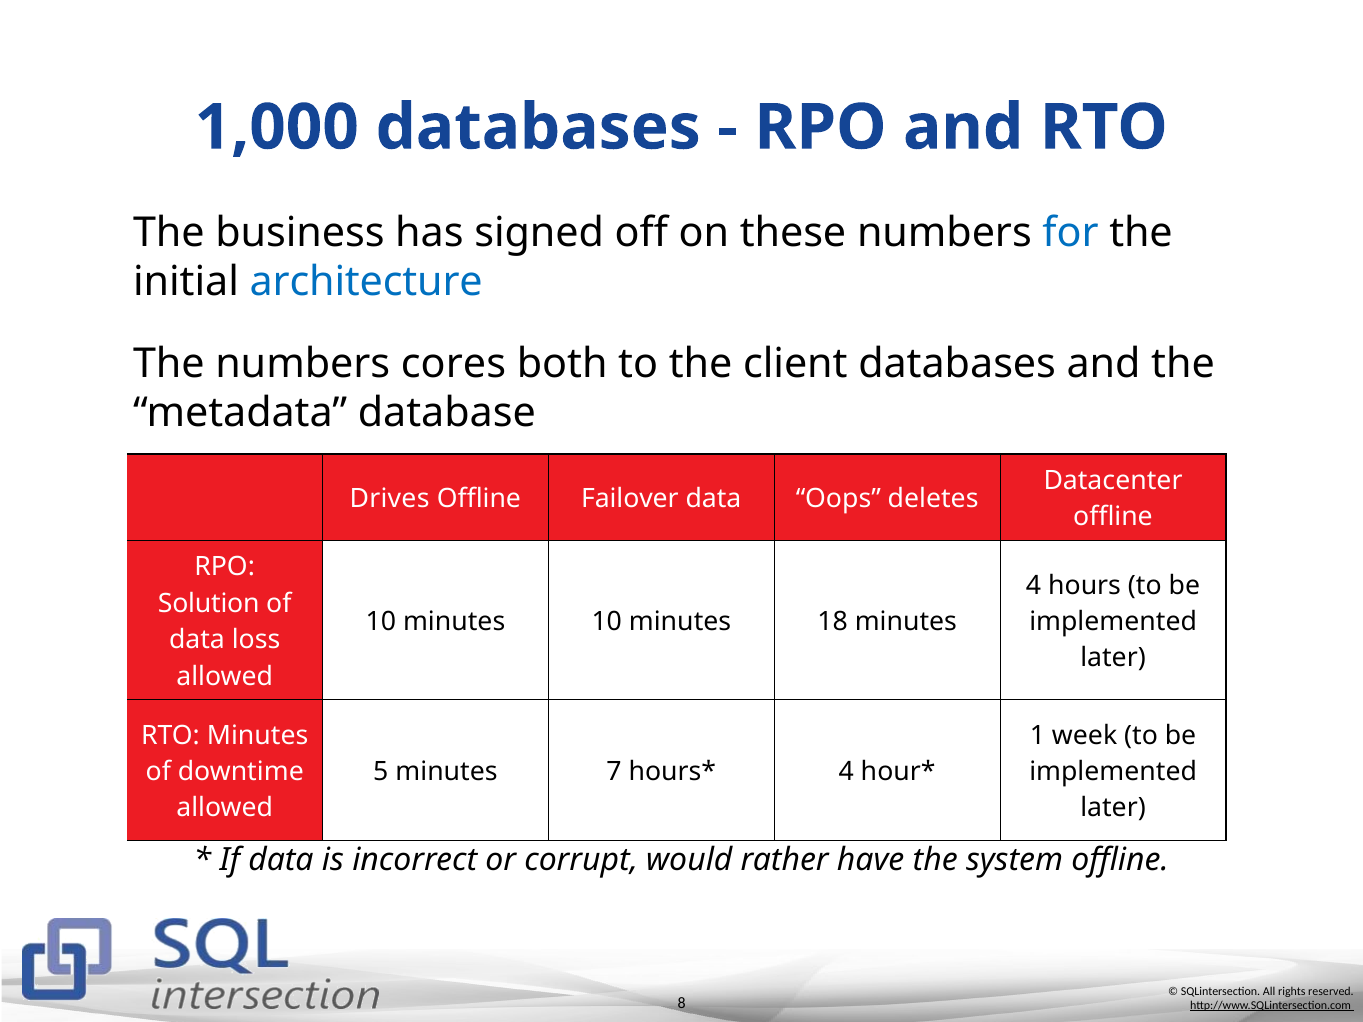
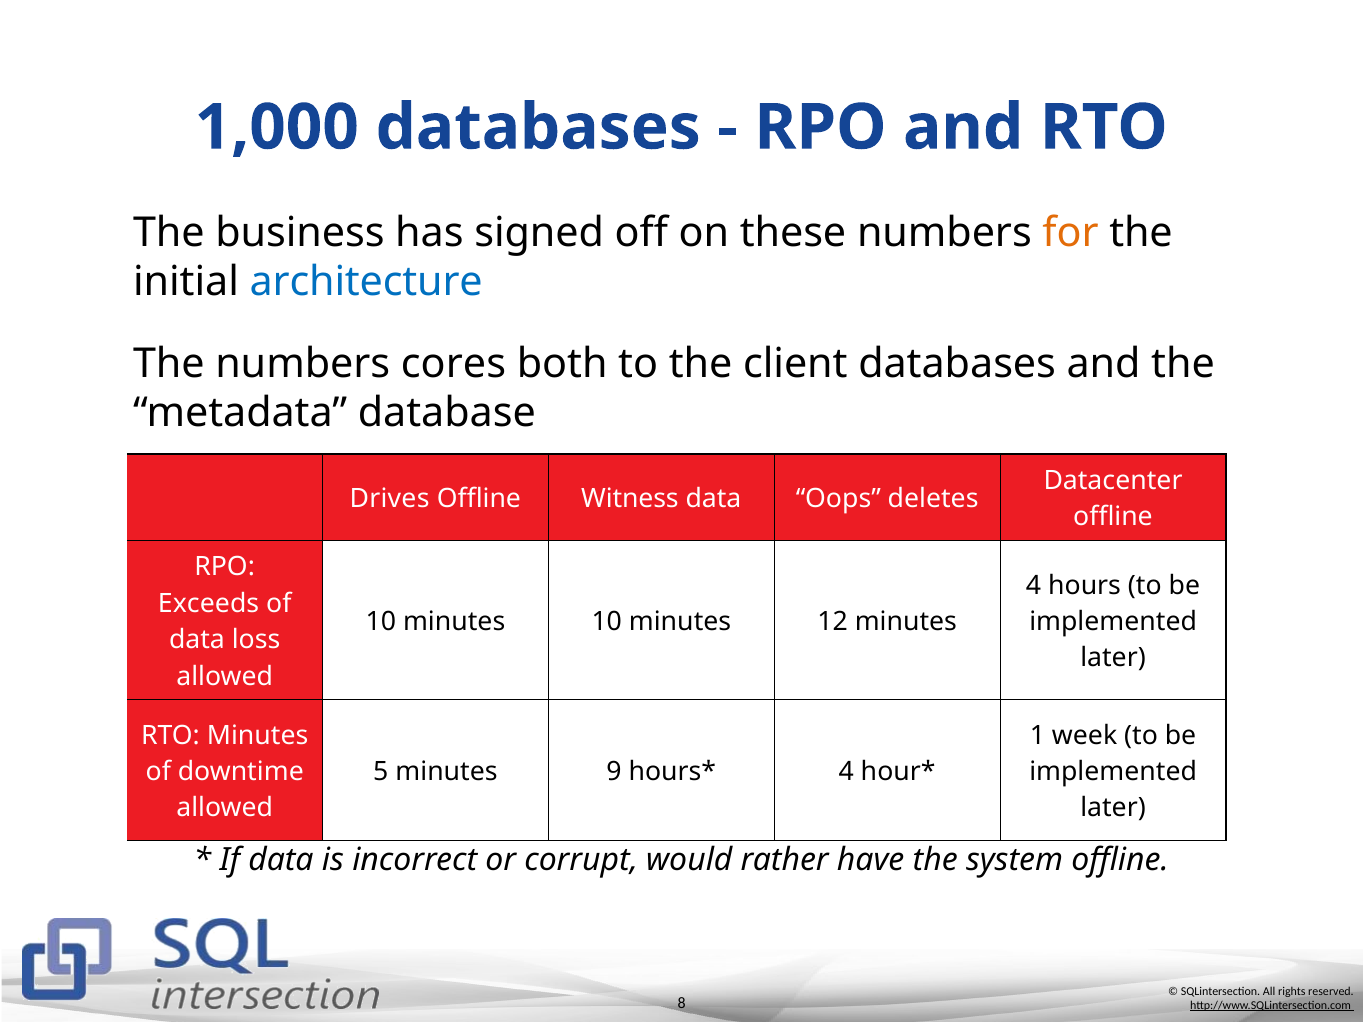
for colour: blue -> orange (1070, 233)
Failover: Failover -> Witness (630, 499)
Solution: Solution -> Exceeds (209, 604)
18: 18 -> 12 (833, 622)
7: 7 -> 9 (614, 772)
